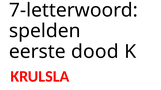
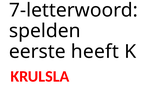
dood: dood -> heeft (95, 52)
